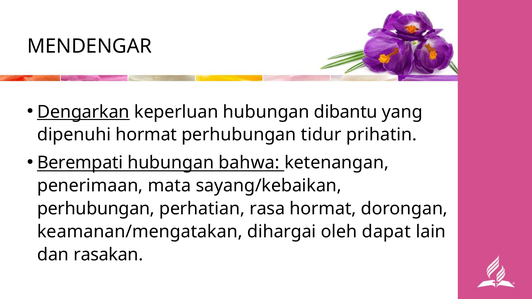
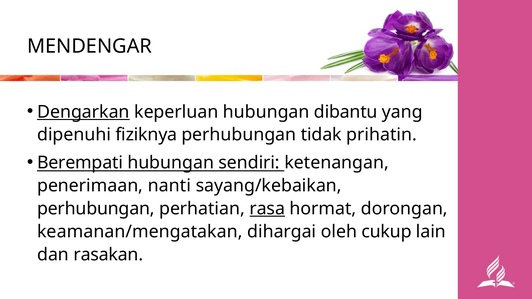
dipenuhi hormat: hormat -> fiziknya (146, 135)
tidur: tidur -> tidak (321, 135)
bahwa: bahwa -> sendiri (249, 163)
mata: mata -> nanti (169, 186)
rasa underline: none -> present (267, 209)
dapat: dapat -> cukup (387, 232)
